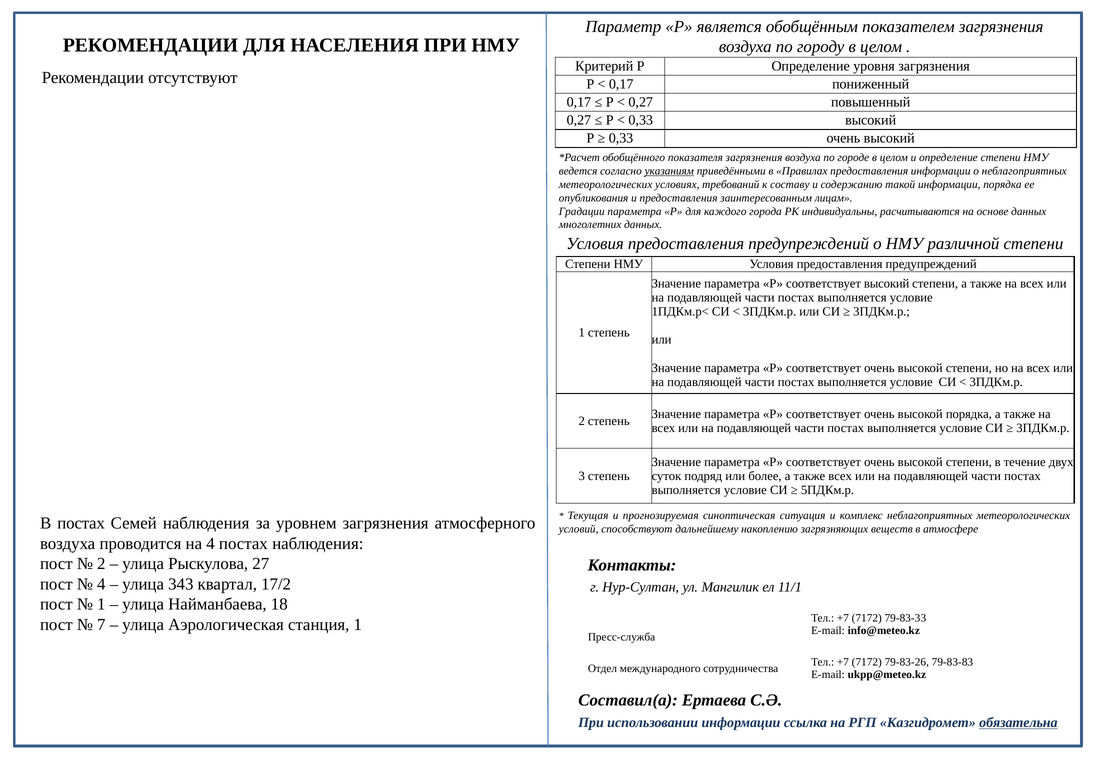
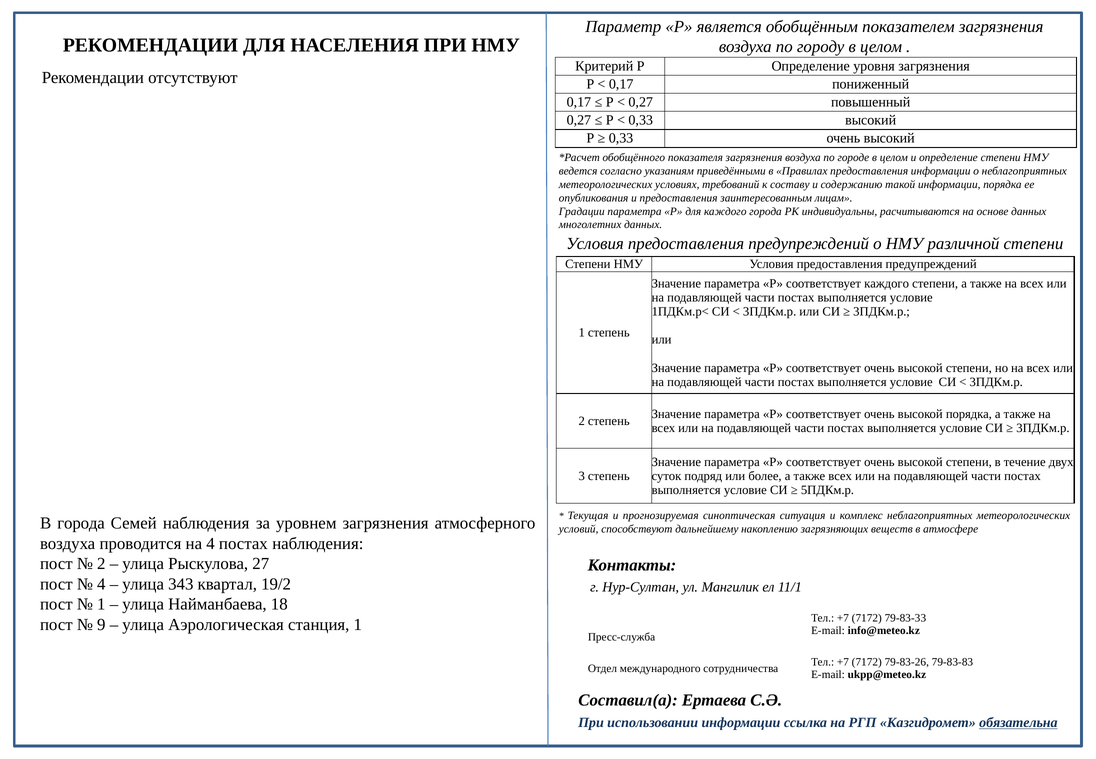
указаниям underline: present -> none (669, 171)
соответствует высокий: высокий -> каждого (887, 284)
В постах: постах -> города (81, 523)
17/2: 17/2 -> 19/2 (276, 584)
7: 7 -> 9 (101, 624)
